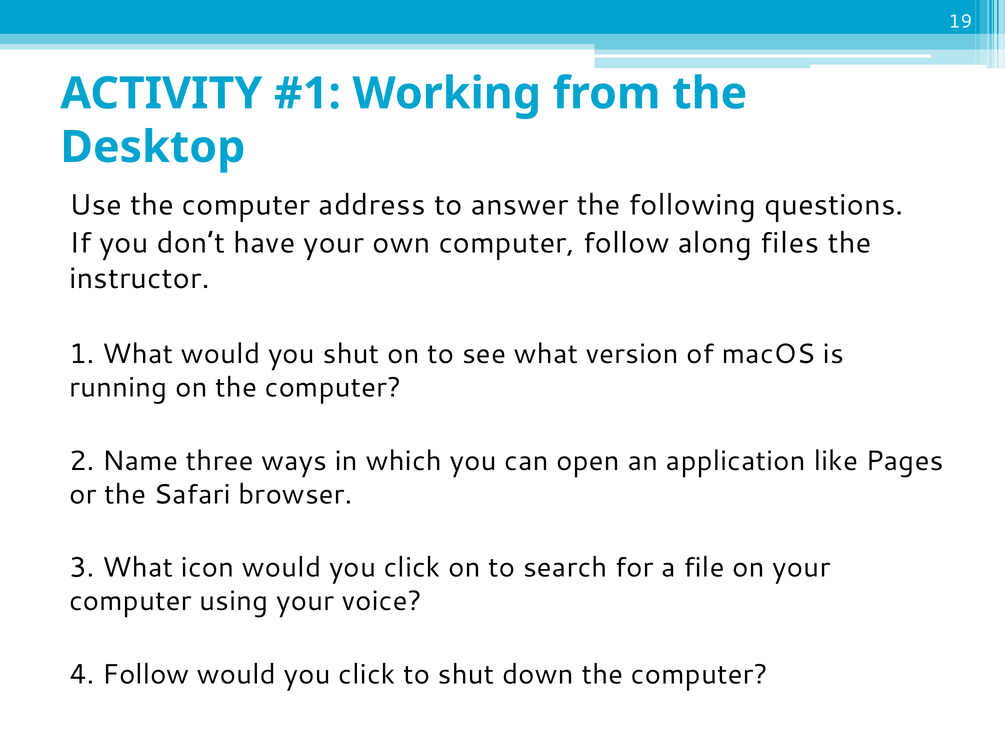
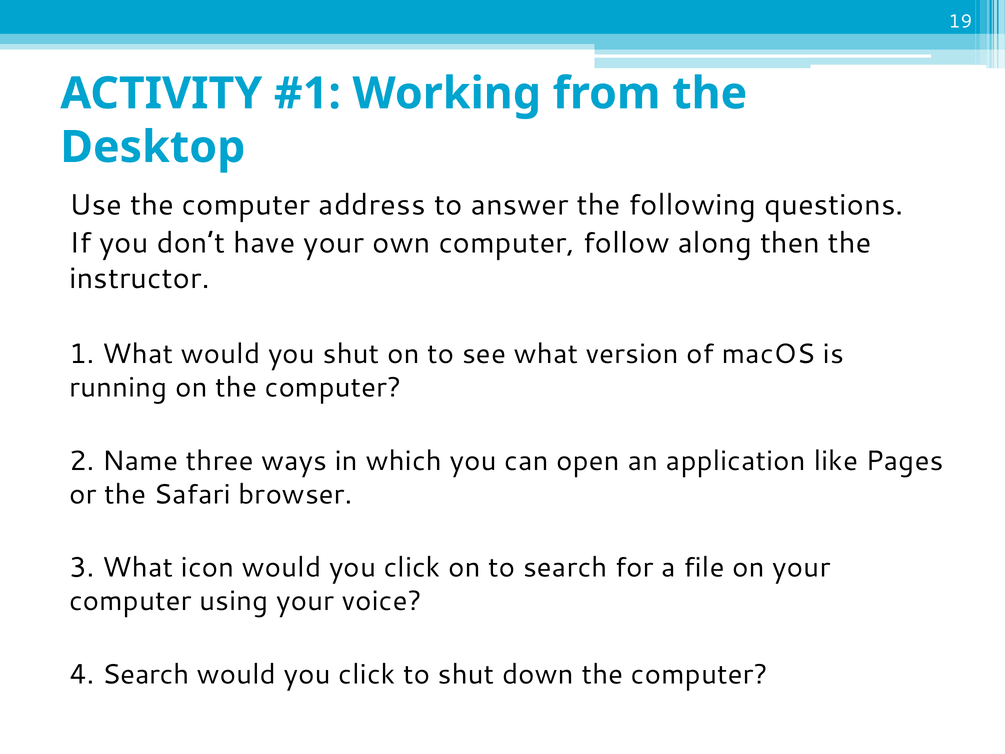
files: files -> then (790, 243)
4 Follow: Follow -> Search (146, 674)
